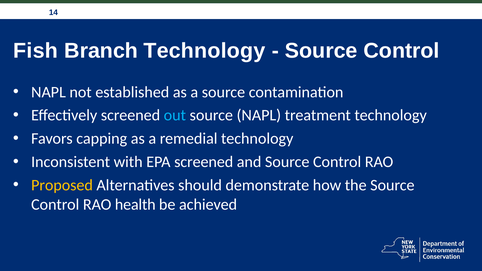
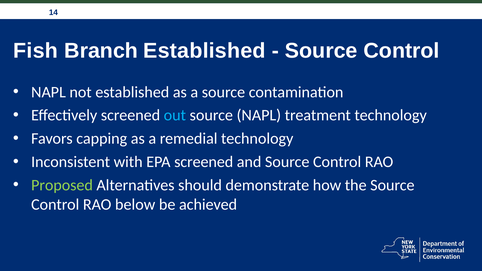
Branch Technology: Technology -> Established (204, 51)
Proposed colour: yellow -> light green (62, 185)
health: health -> below (135, 205)
